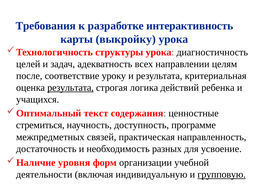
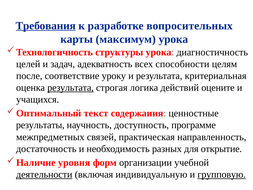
Требования underline: none -> present (46, 26)
интерактивность: интерактивность -> вопросительных (190, 26)
выкройку: выкройку -> максимум (126, 39)
направлении: направлении -> способности (182, 64)
ребенка: ребенка -> оцените (218, 88)
стремиться: стремиться -> результаты (40, 125)
усвоение: усвоение -> открытие (221, 149)
деятельности underline: none -> present (44, 174)
